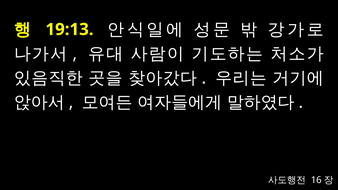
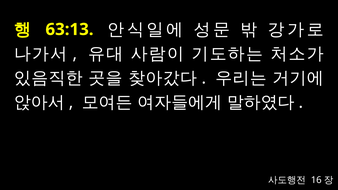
19:13: 19:13 -> 63:13 (69, 29)
